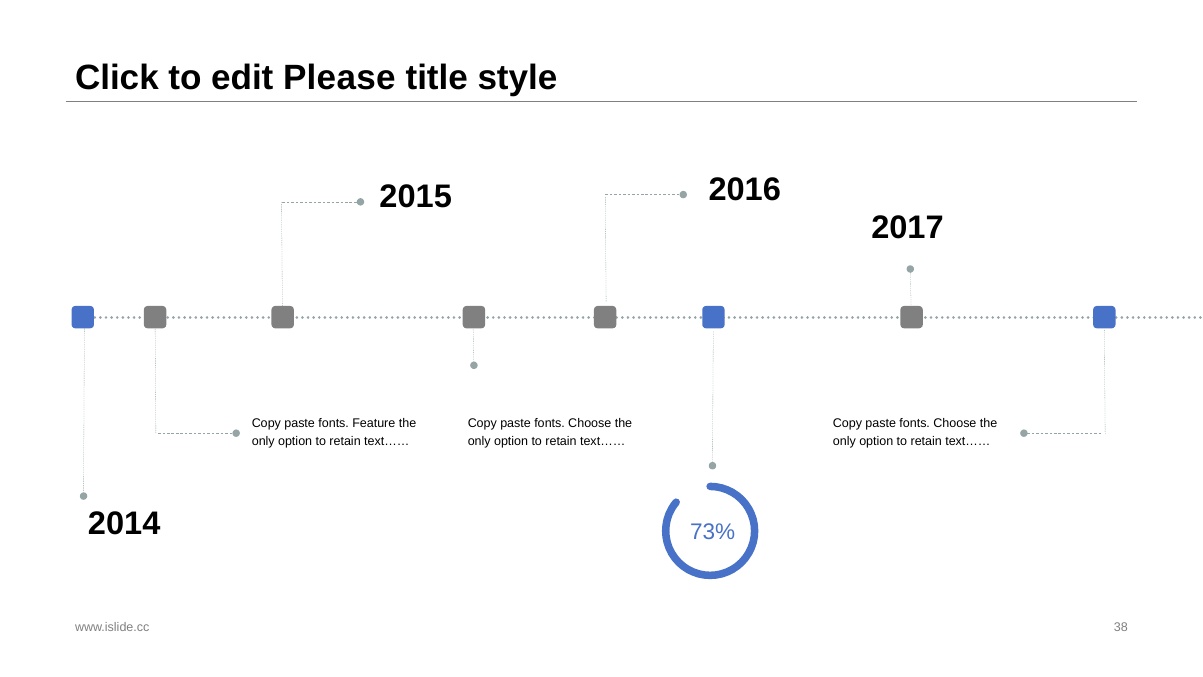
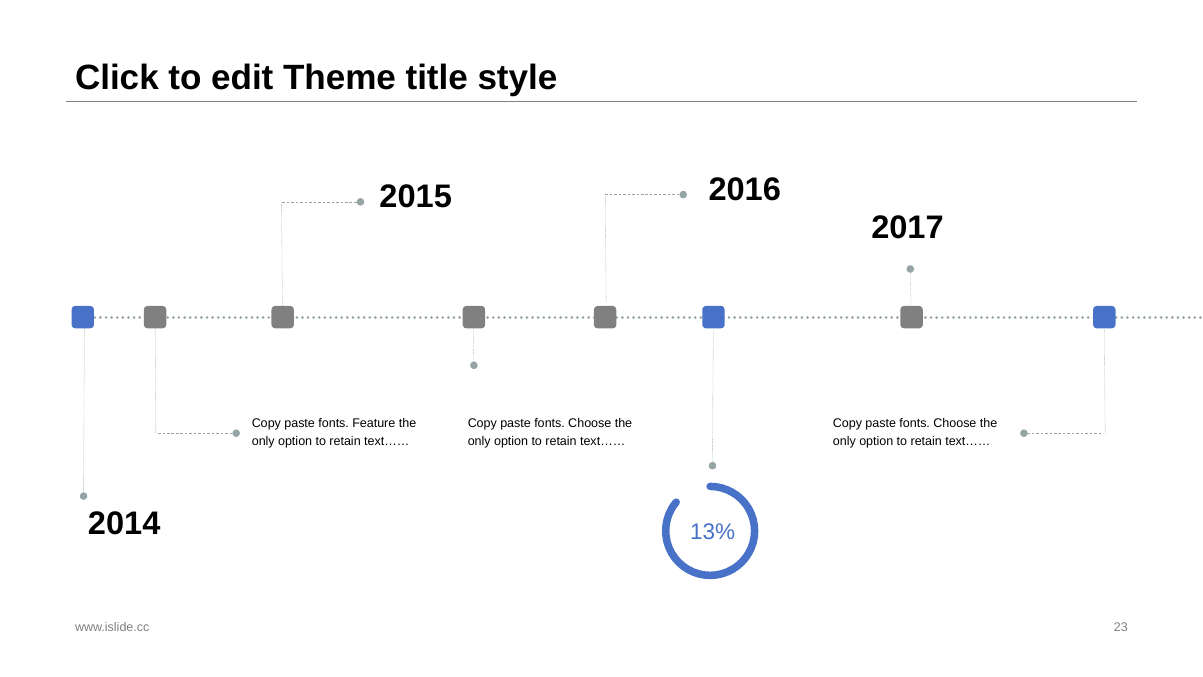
Please: Please -> Theme (340, 78)
73%: 73% -> 13% (713, 532)
38: 38 -> 23 (1121, 627)
